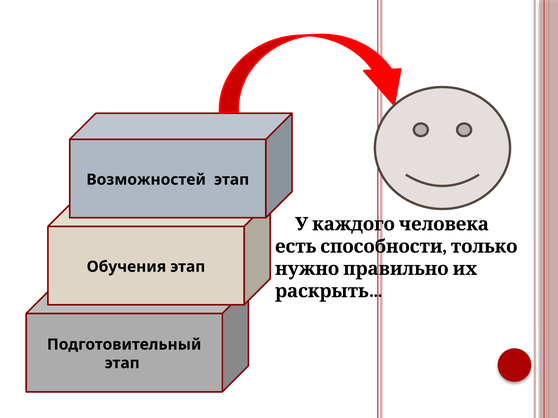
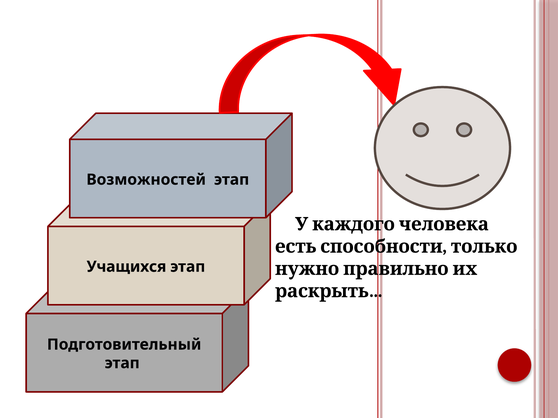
Обучения: Обучения -> Учащихся (126, 267)
